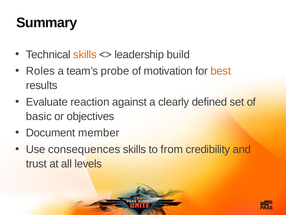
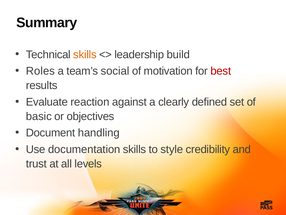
probe: probe -> social (115, 71)
best colour: orange -> red (221, 71)
member: member -> handling (99, 133)
consequences: consequences -> documentation (84, 149)
from: from -> style (172, 149)
